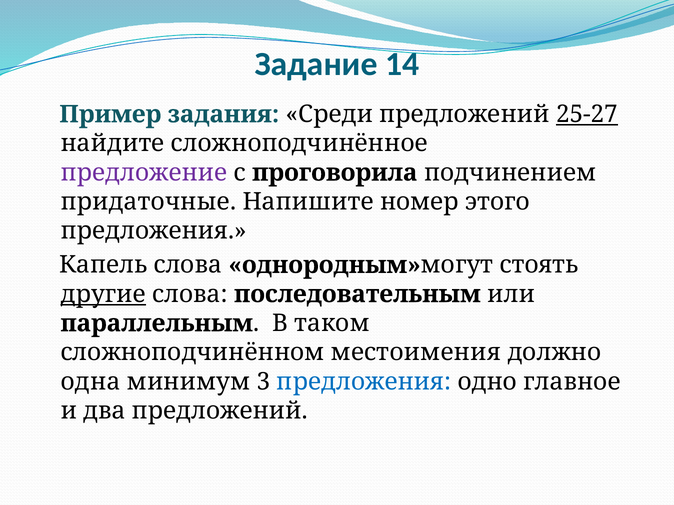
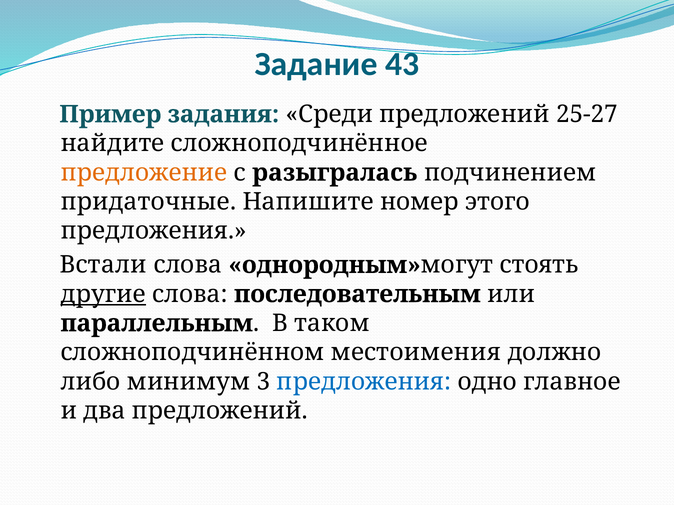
14: 14 -> 43 (402, 64)
25-27 underline: present -> none (587, 114)
предложение colour: purple -> orange (144, 173)
проговорила: проговорила -> разыгралась (335, 173)
Капель: Капель -> Встали (103, 265)
одна: одна -> либо (91, 382)
